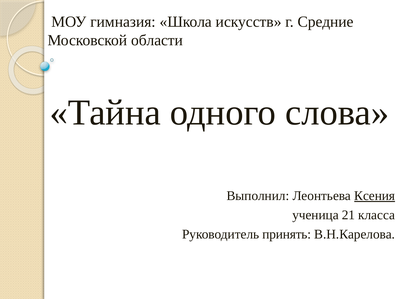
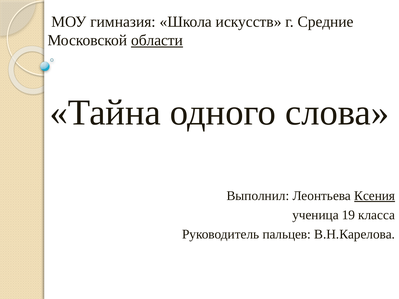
области underline: none -> present (157, 40)
21: 21 -> 19 (349, 215)
принять: принять -> пальцев (287, 235)
